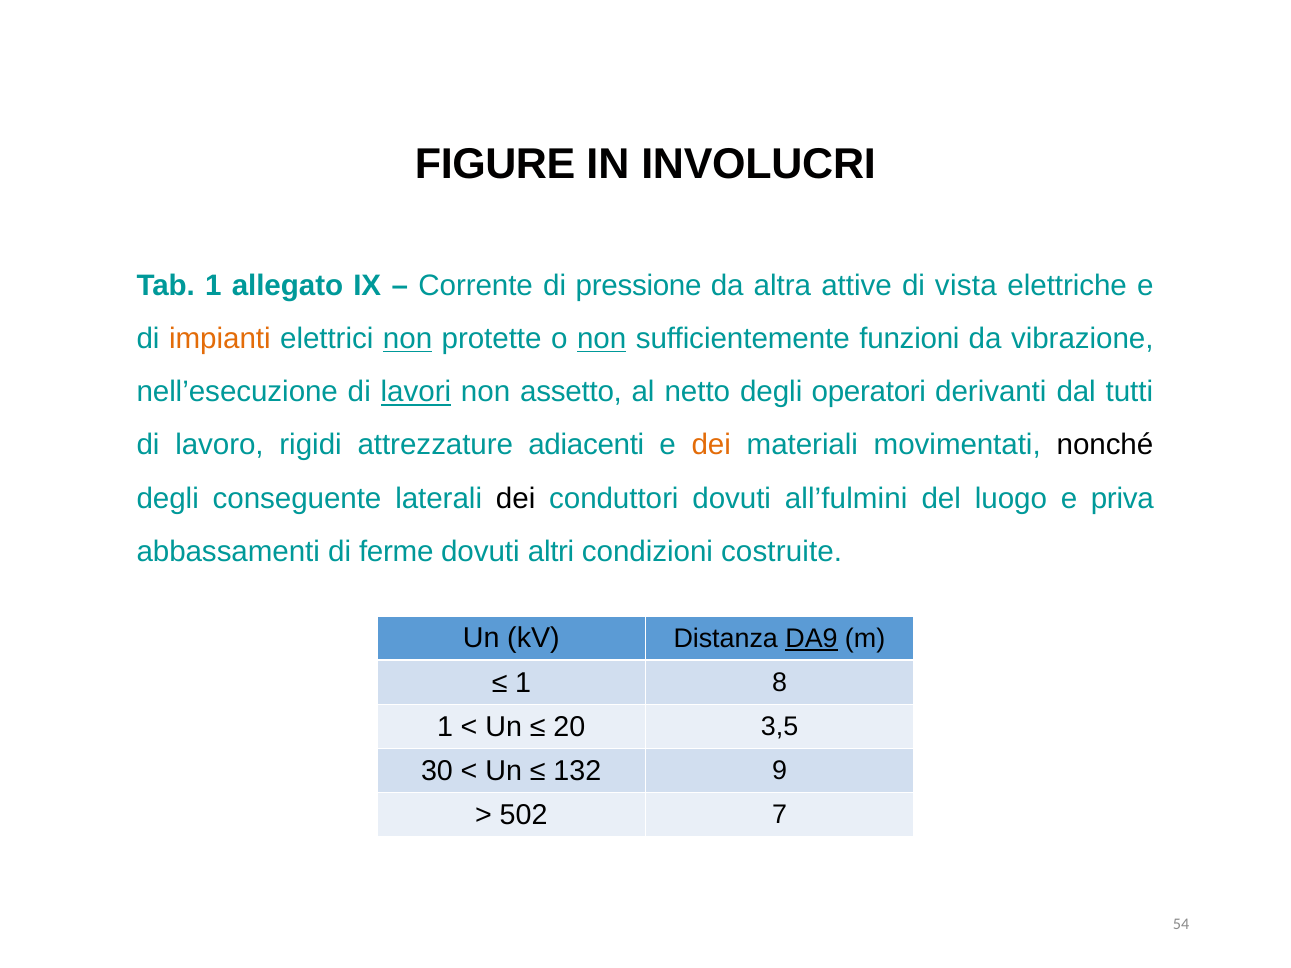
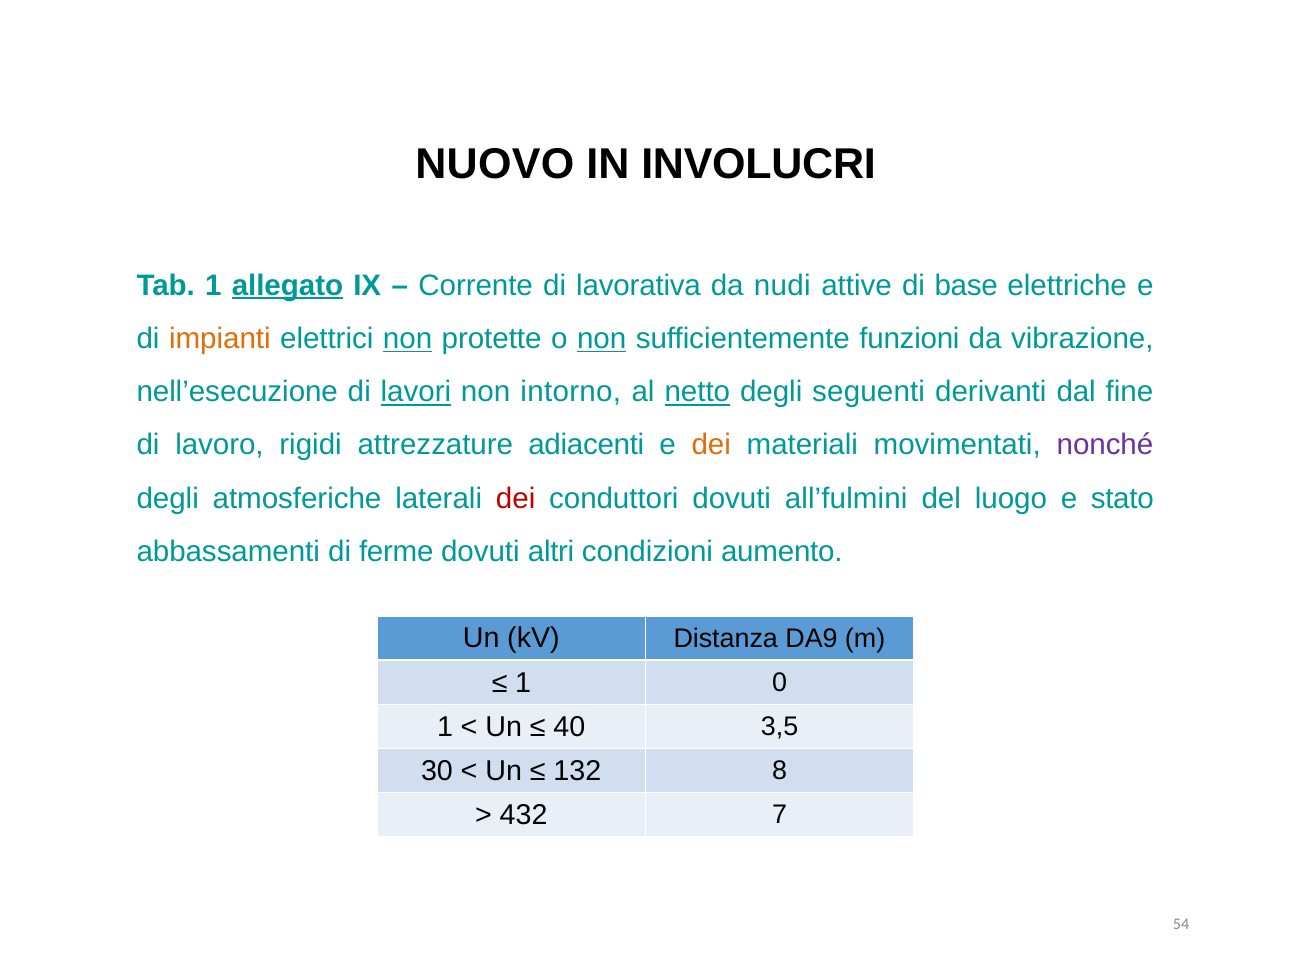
FIGURE: FIGURE -> NUOVO (495, 164)
allegato underline: none -> present (287, 286)
pressione: pressione -> lavorativa (639, 286)
altra: altra -> nudi (782, 286)
vista: vista -> base (966, 286)
assetto: assetto -> intorno (571, 392)
netto underline: none -> present (697, 392)
operatori: operatori -> seguenti (869, 392)
tutti: tutti -> fine (1129, 392)
nonché colour: black -> purple (1105, 445)
conseguente: conseguente -> atmosferiche (297, 499)
dei colour: black -> red (516, 499)
priva: priva -> stato (1122, 499)
costruite: costruite -> aumento (782, 552)
DA9 underline: present -> none (812, 639)
8: 8 -> 0 (780, 683)
20: 20 -> 40 (569, 727)
9: 9 -> 8 (780, 771)
502: 502 -> 432 (524, 815)
